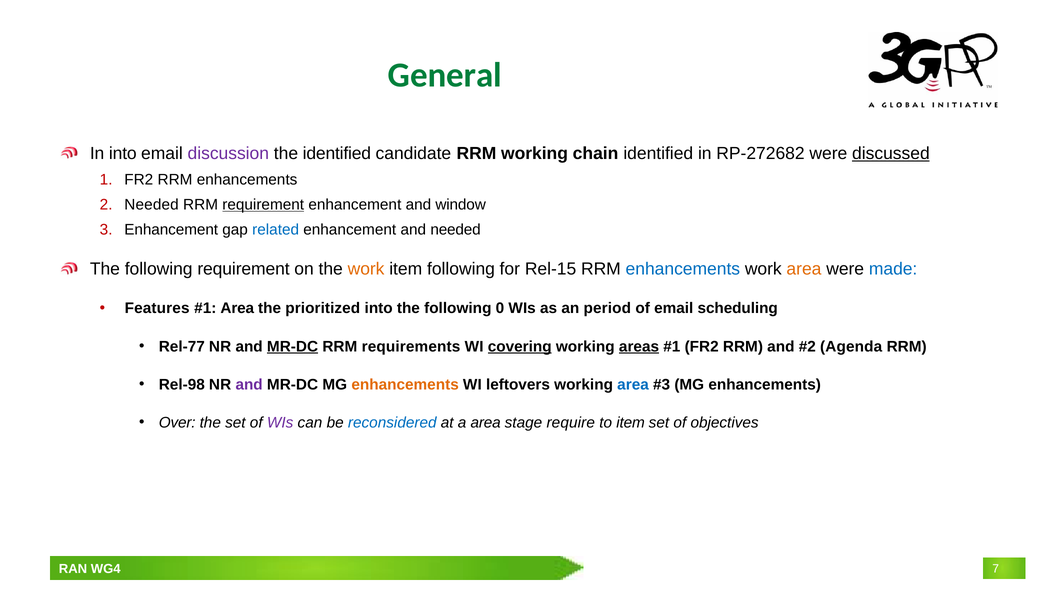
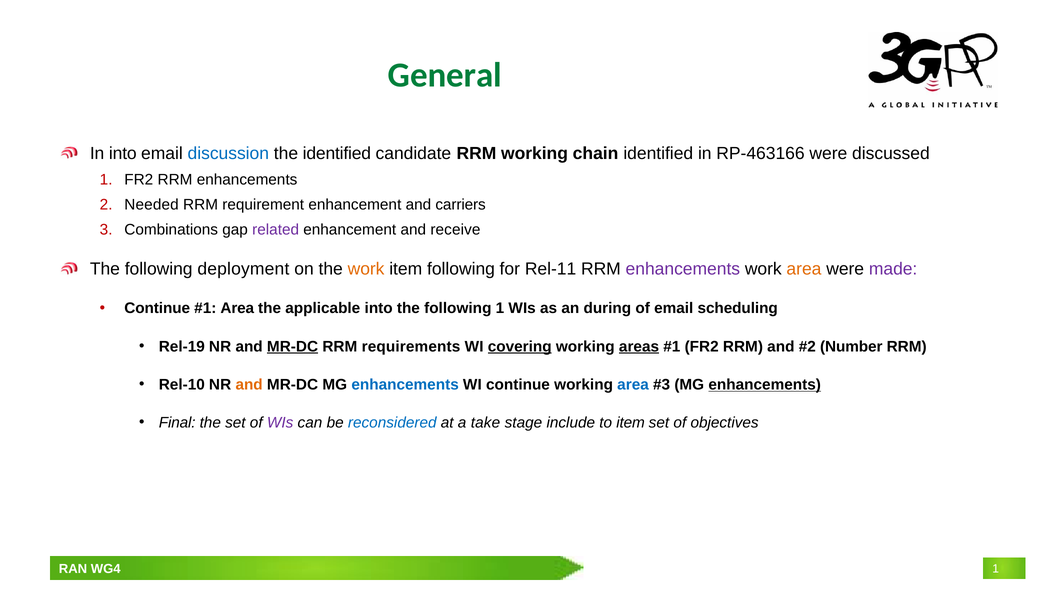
discussion colour: purple -> blue (228, 153)
RP-272682: RP-272682 -> RP-463166 (761, 153)
discussed underline: present -> none (891, 153)
requirement underline: present -> none (263, 205)
window: window -> carriers (461, 205)
3 Enhancement: Enhancement -> Combinations (171, 229)
related colour: blue -> purple (276, 229)
and needed: needed -> receive (455, 229)
following requirement: requirement -> deployment (243, 269)
Rel-15: Rel-15 -> Rel-11 (551, 269)
enhancements colour: blue -> purple (683, 269)
made colour: blue -> purple (893, 269)
Features: Features -> Continue (157, 308)
prioritized: prioritized -> applicable (323, 308)
following 0: 0 -> 1 (500, 308)
period: period -> during (607, 308)
Rel-77: Rel-77 -> Rel-19 (182, 346)
Agenda: Agenda -> Number (851, 346)
Rel-98: Rel-98 -> Rel-10 (182, 384)
and colour: purple -> orange (249, 384)
enhancements colour: orange -> blue (405, 384)
WI leftovers: leftovers -> continue (518, 384)
enhancements underline: none -> present (765, 384)
Over: Over -> Final (177, 422)
a area: area -> take (485, 422)
require: require -> include (571, 422)
7: 7 -> 1 (996, 569)
